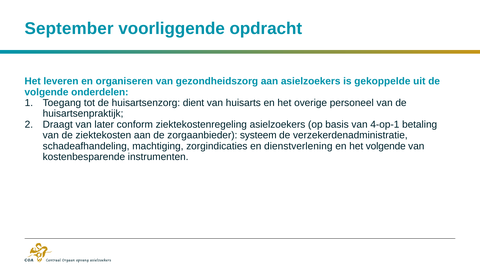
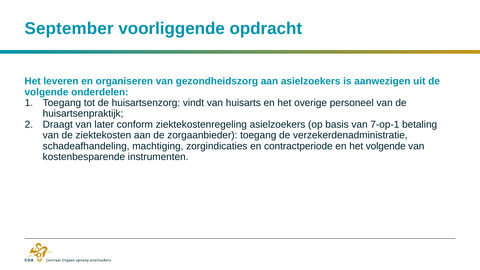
gekoppelde: gekoppelde -> aanwezigen (382, 81)
dient: dient -> vindt (193, 103)
4-op-1: 4-op-1 -> 7-op-1 (385, 124)
zorgaanbieder systeem: systeem -> toegang (258, 135)
dienstverlening: dienstverlening -> contractperiode (298, 146)
